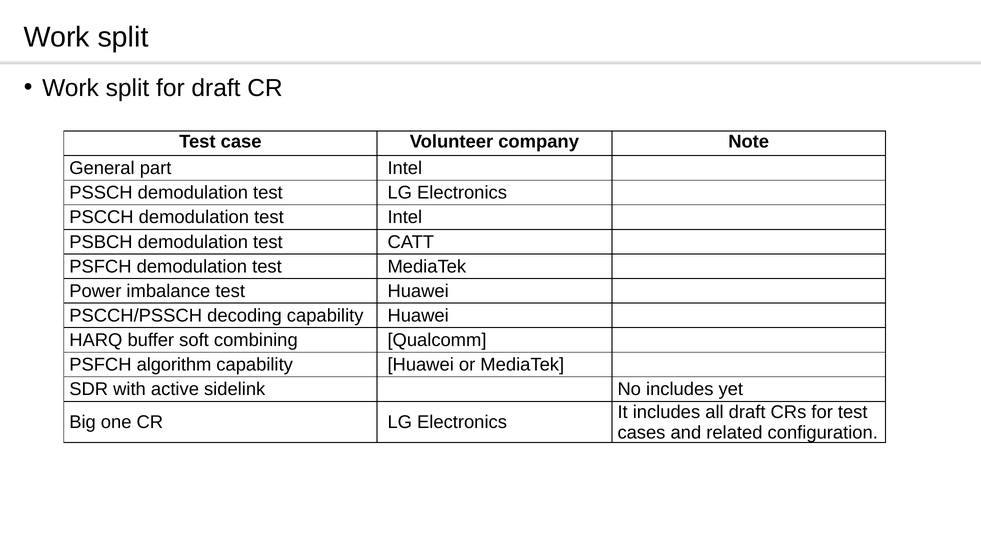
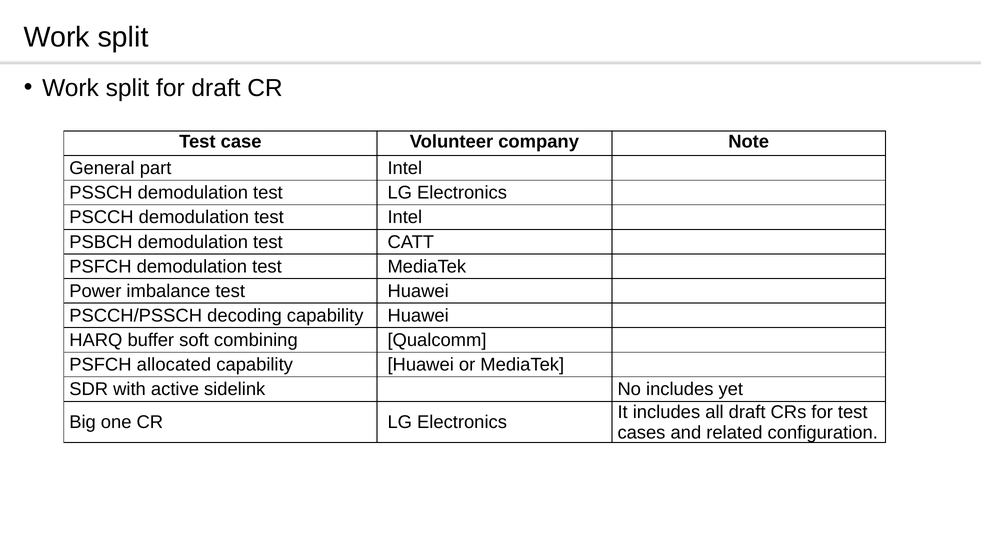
algorithm: algorithm -> allocated (174, 365)
